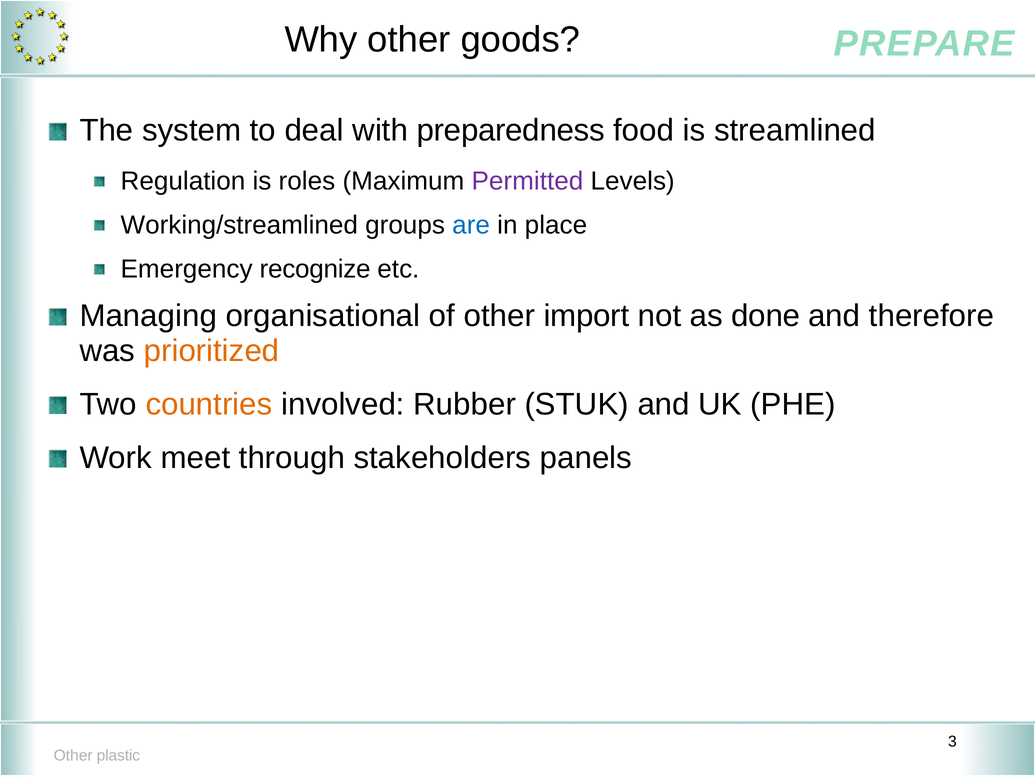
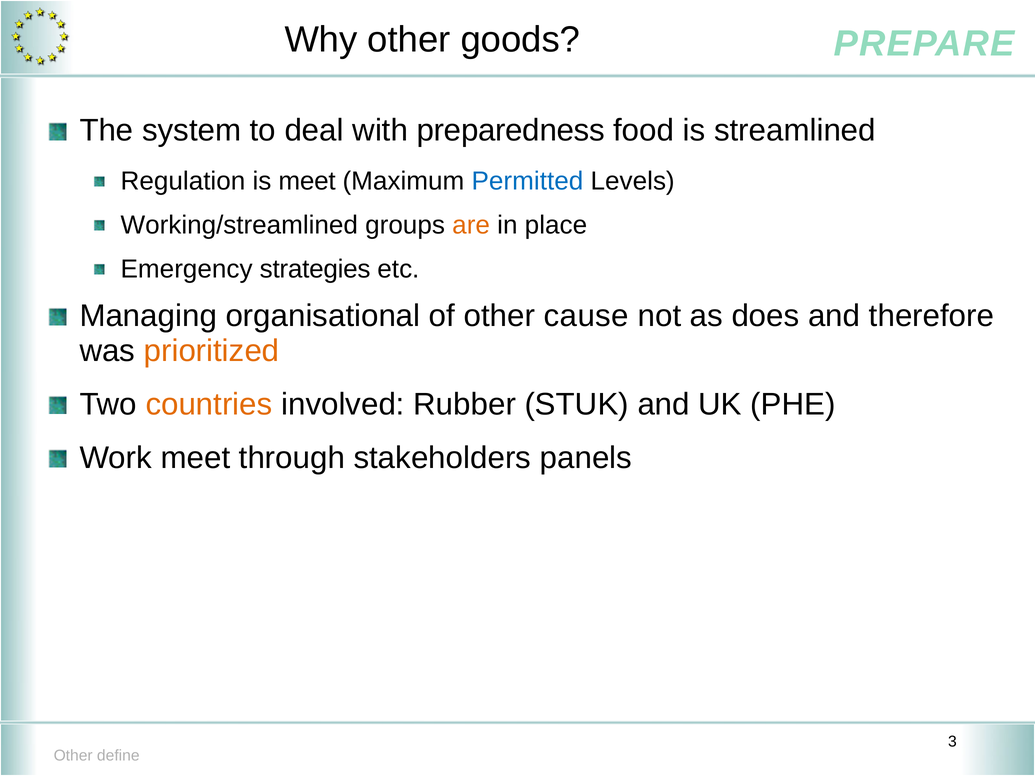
is roles: roles -> meet (307, 181)
Permitted colour: purple -> blue (527, 181)
are colour: blue -> orange (471, 225)
recognize: recognize -> strategies (315, 269)
import: import -> cause (586, 316)
done: done -> does (766, 316)
plastic: plastic -> define (118, 756)
